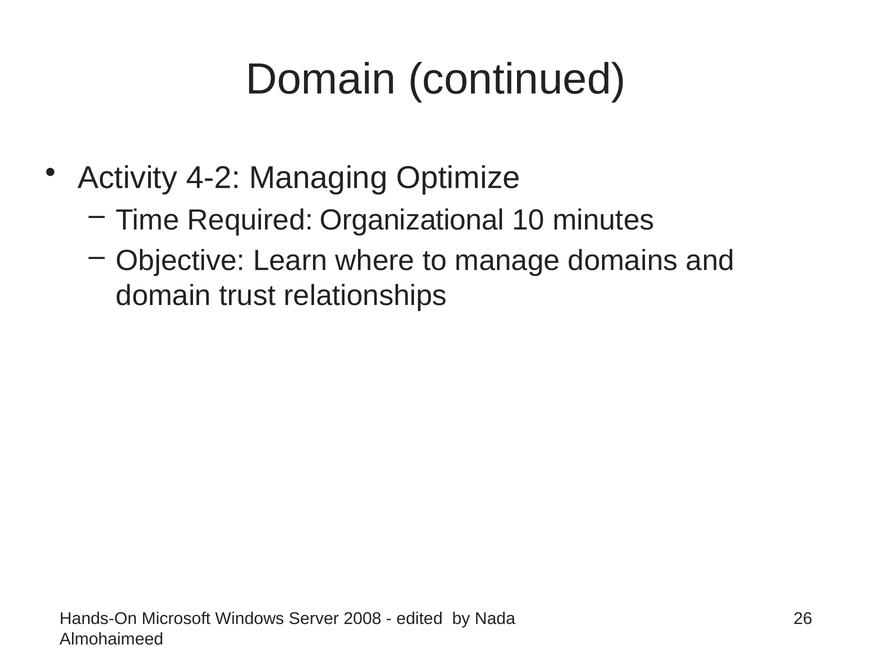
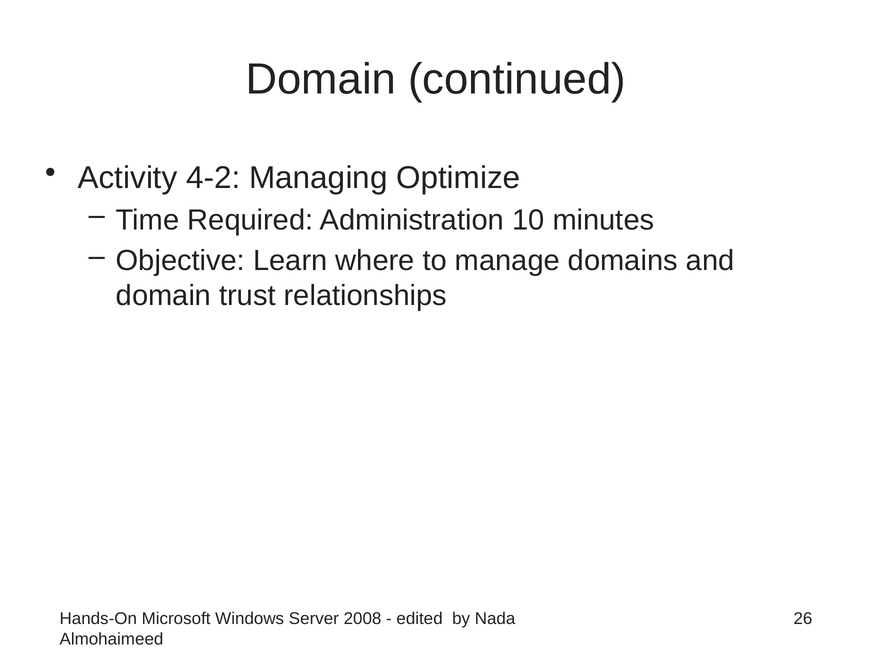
Organizational: Organizational -> Administration (412, 220)
